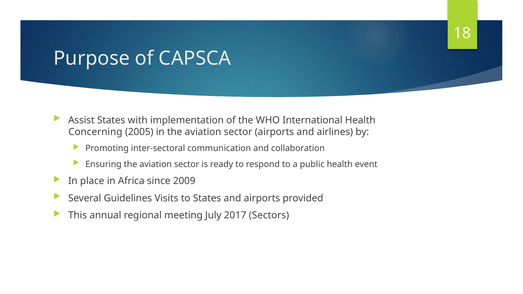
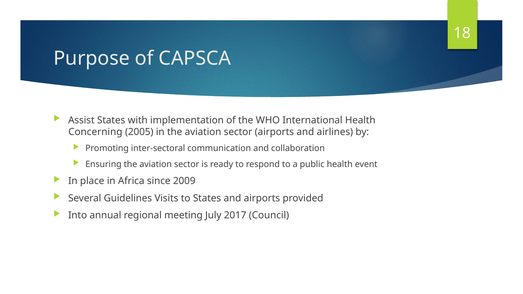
This: This -> Into (78, 215)
Sectors: Sectors -> Council (269, 215)
